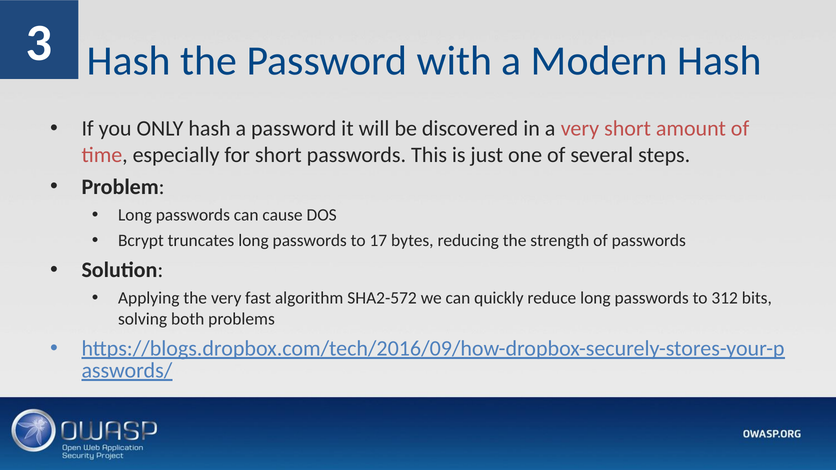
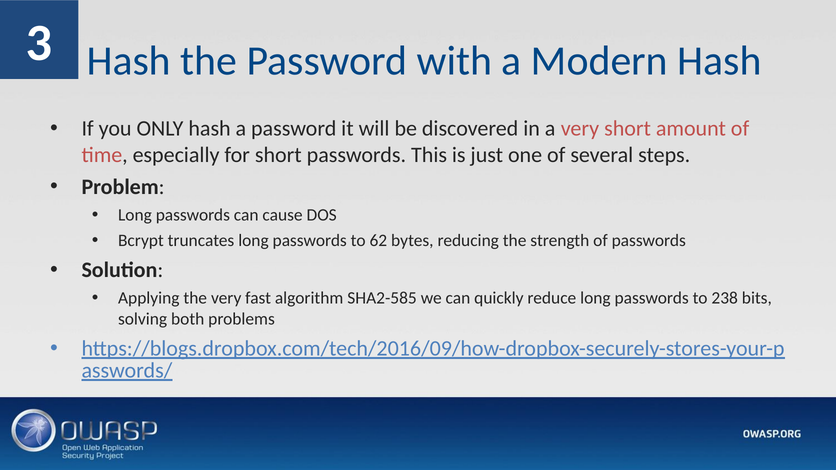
17: 17 -> 62 (378, 241)
SHA2-572: SHA2-572 -> SHA2-585 (382, 298)
312: 312 -> 238 (725, 298)
